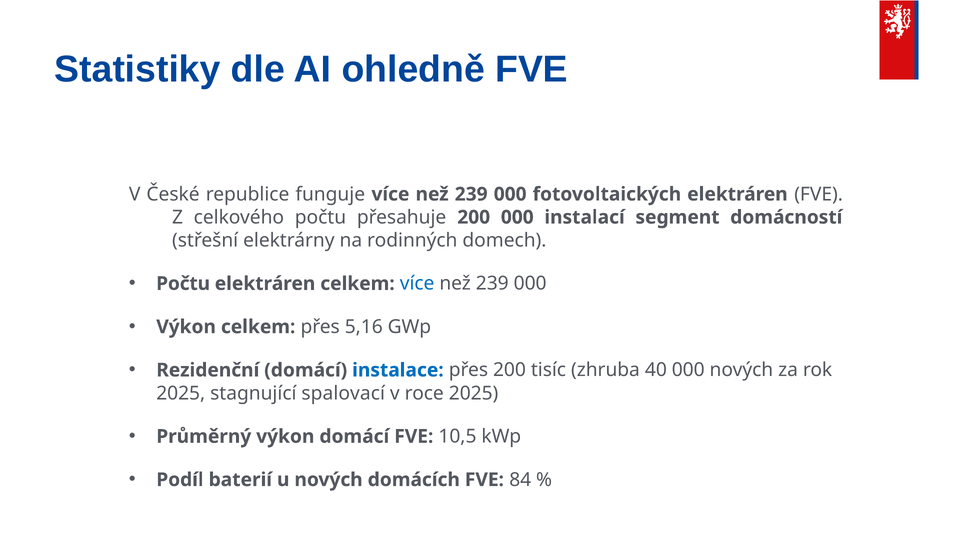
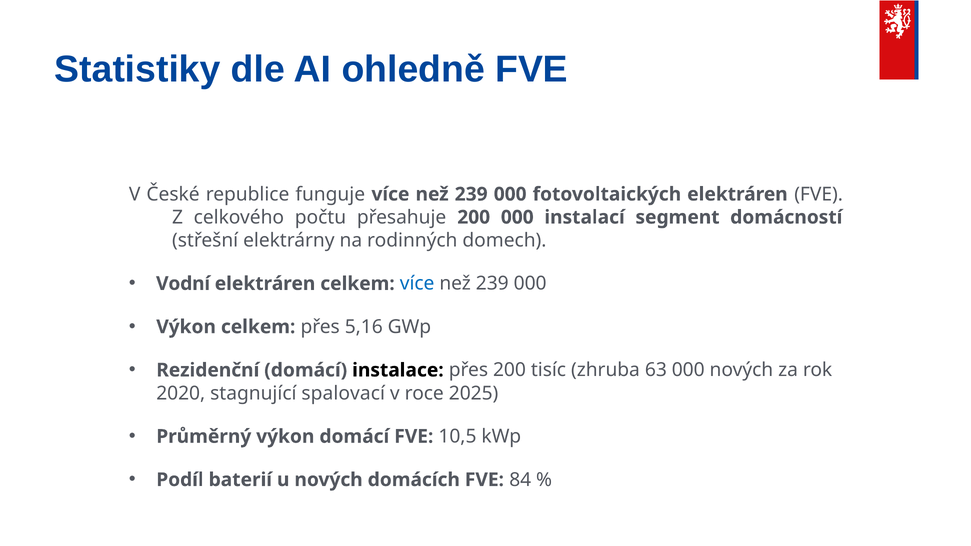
Počtu: Počtu -> Vodní (183, 284)
instalace colour: blue -> black (398, 370)
40: 40 -> 63 (656, 370)
2025: 2025 -> 2020 (181, 393)
